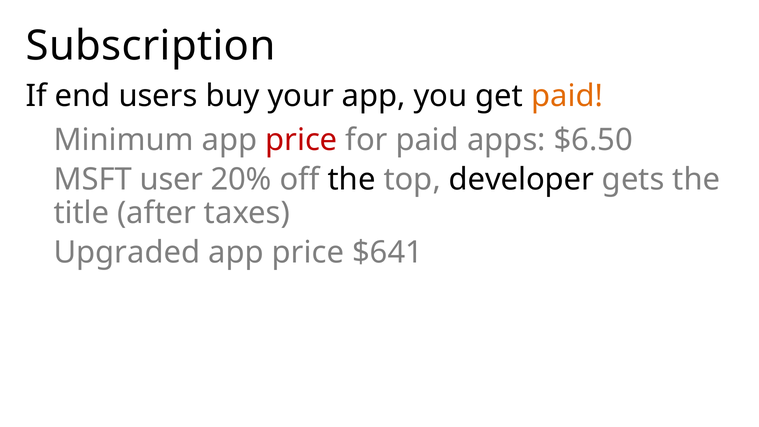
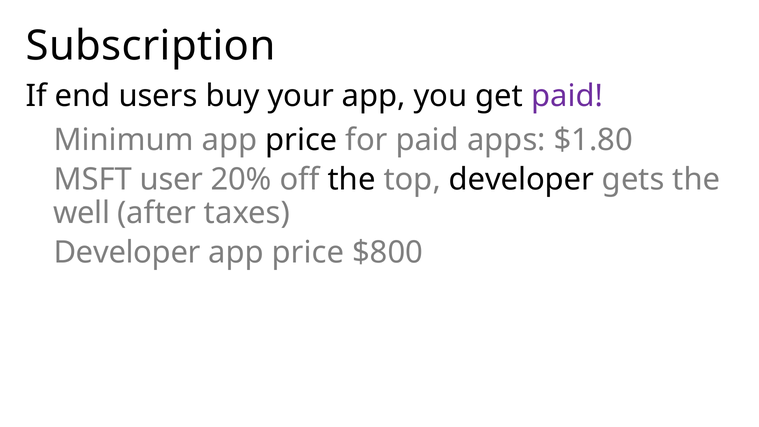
paid colour: orange -> purple (567, 96)
price colour: red -> black (301, 140)
$6.50: $6.50 -> $1.80 (593, 140)
title: title -> well (82, 213)
Upgraded: Upgraded -> Developer (127, 253)
$641: $641 -> $800 (388, 253)
